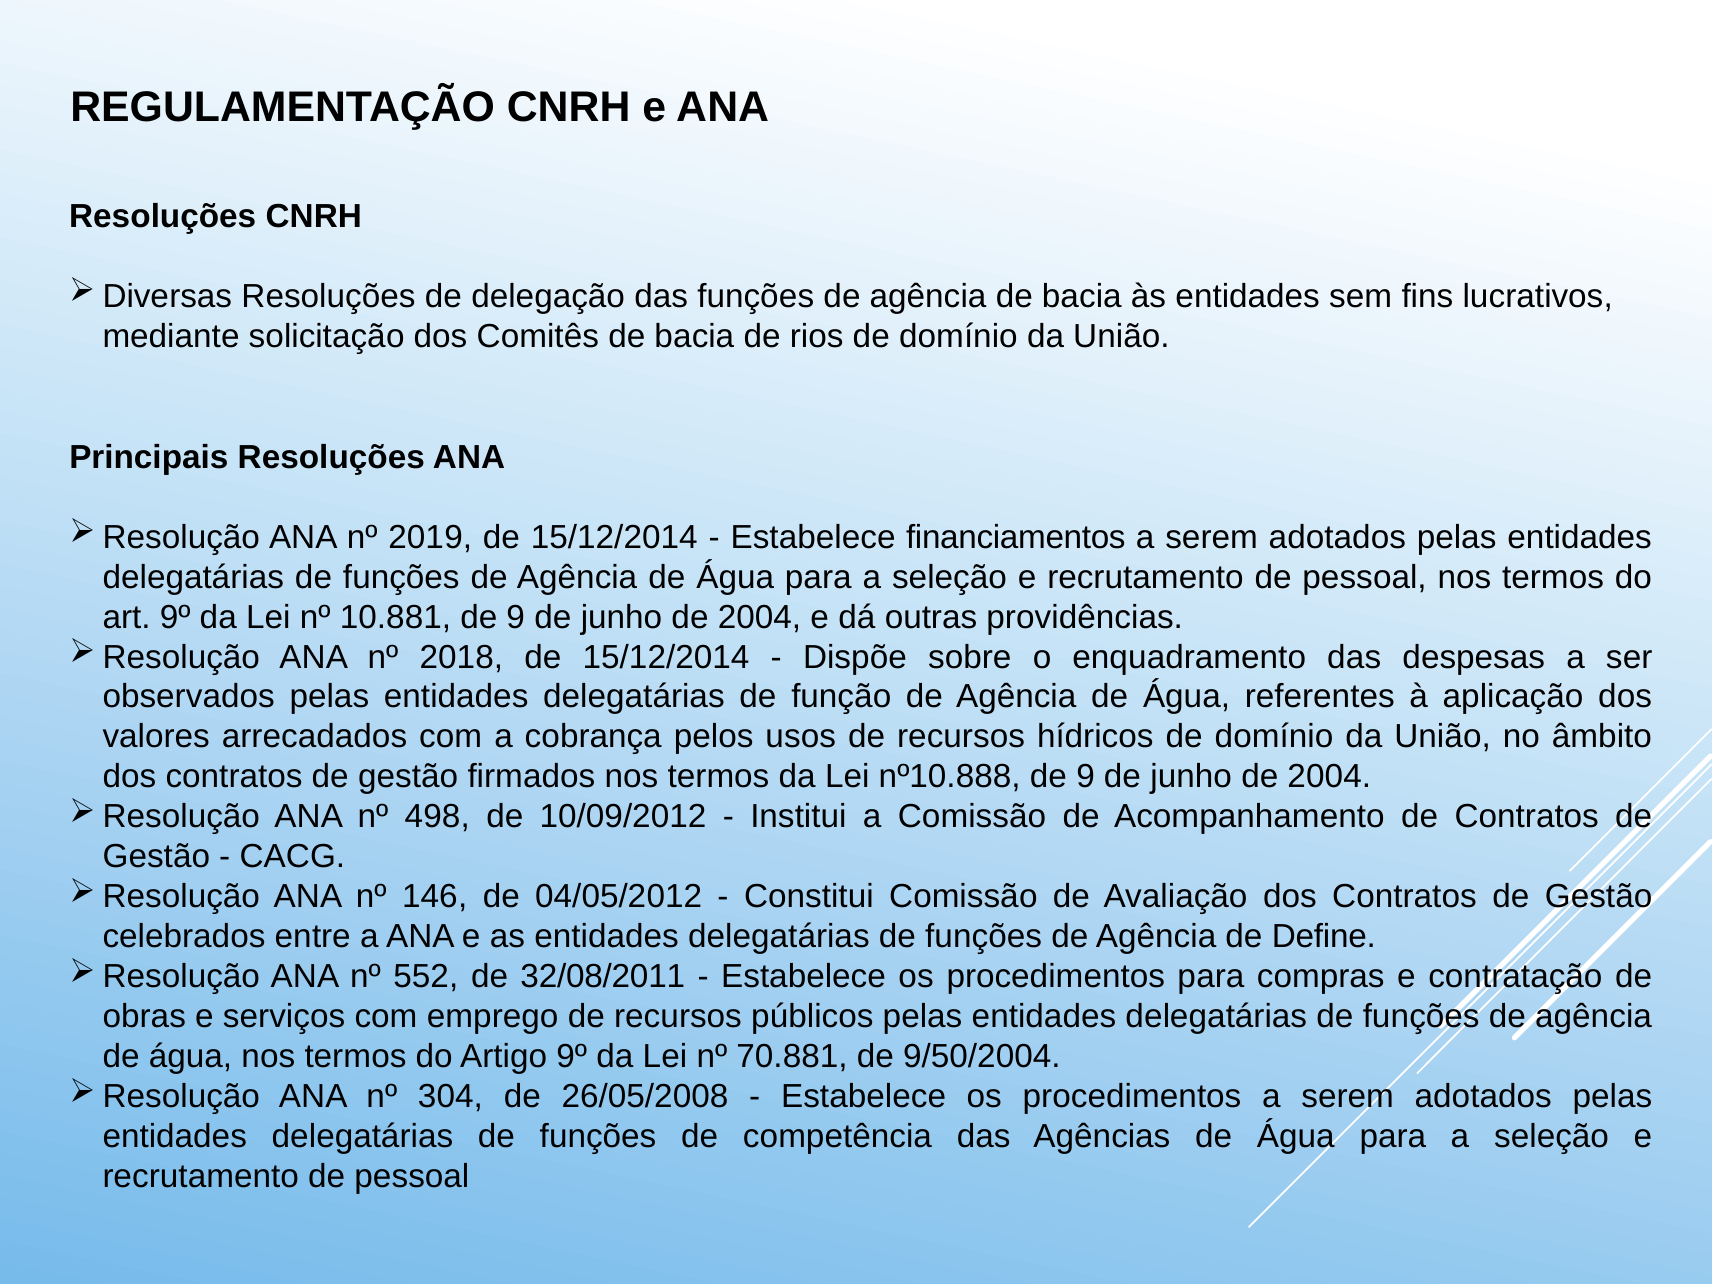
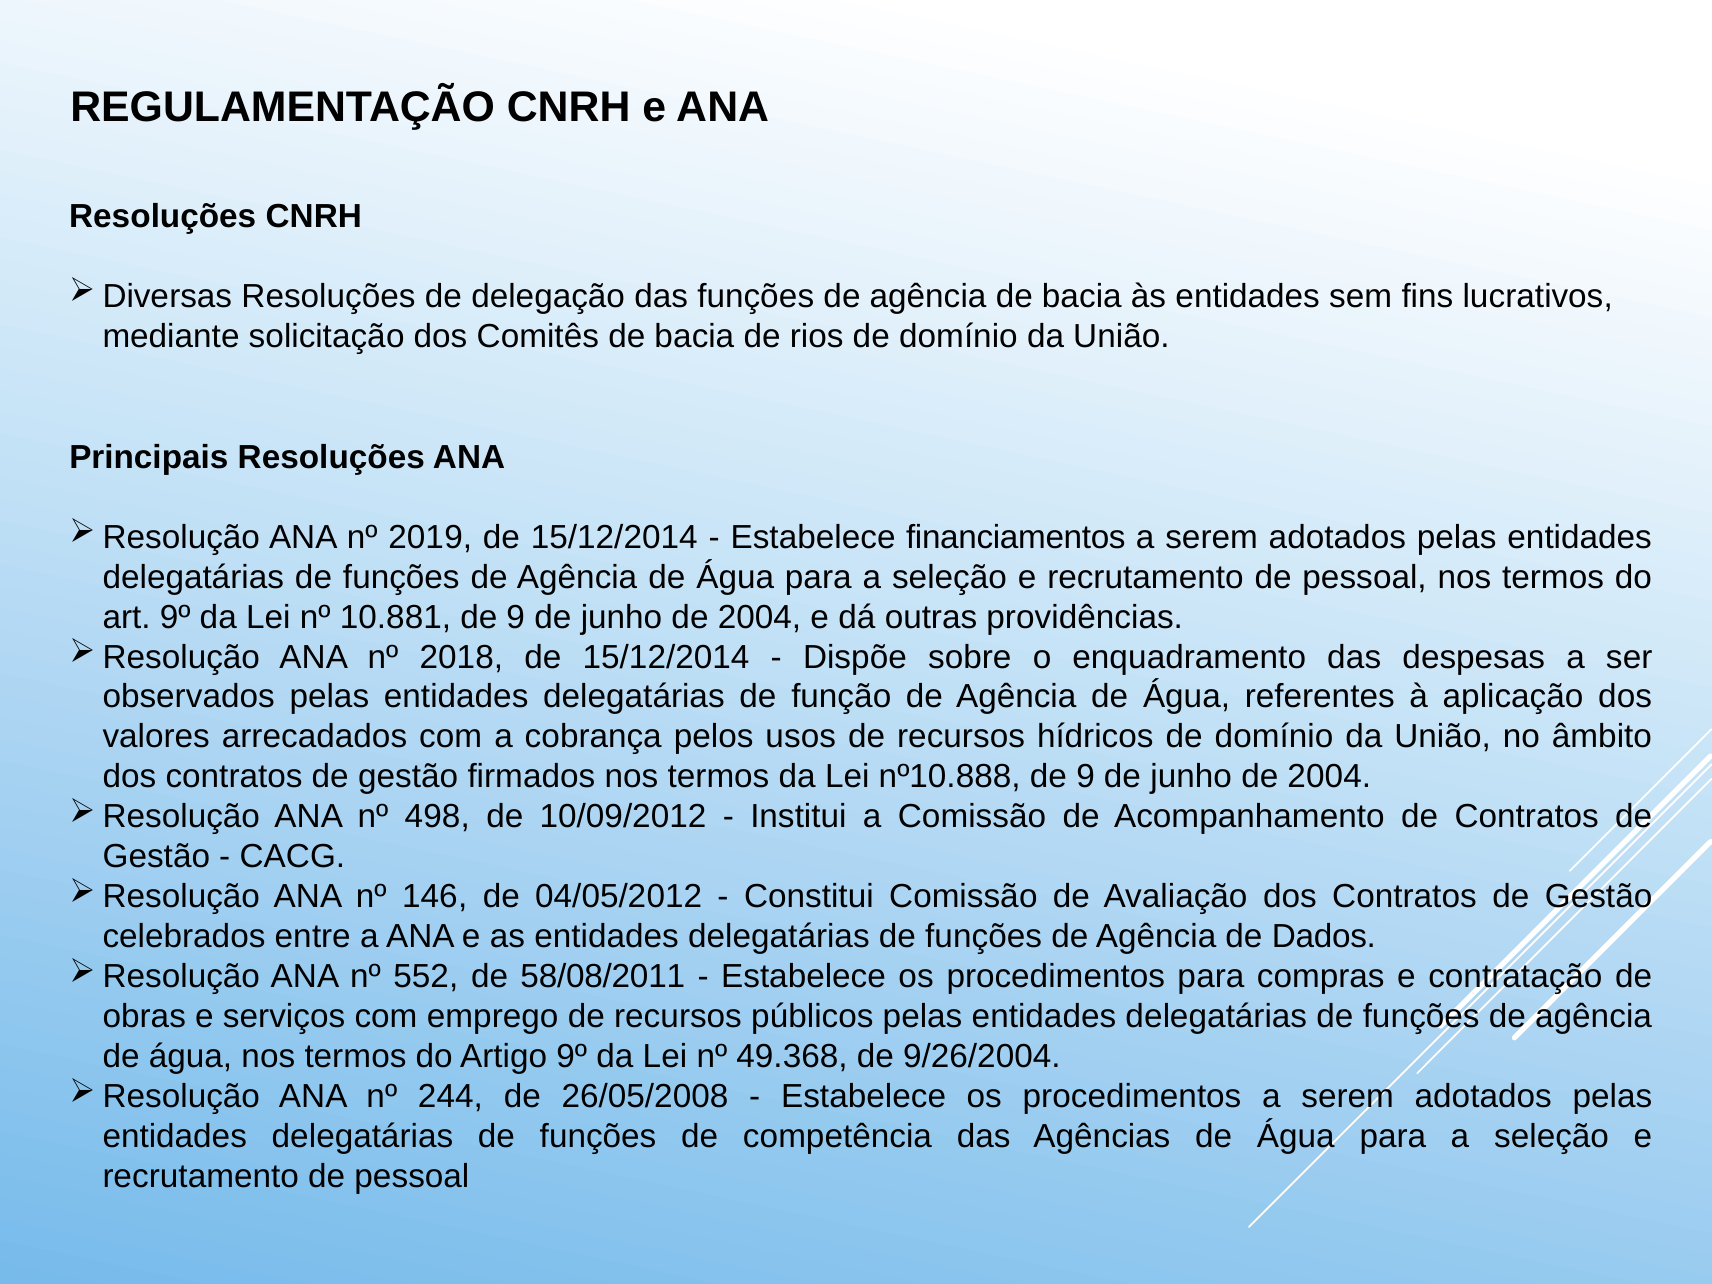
Define: Define -> Dados (1324, 937)
32/08/2011: 32/08/2011 -> 58/08/2011 (603, 977)
70.881: 70.881 -> 49.368 (792, 1057)
9/50/2004: 9/50/2004 -> 9/26/2004 (982, 1057)
304: 304 -> 244 (450, 1097)
